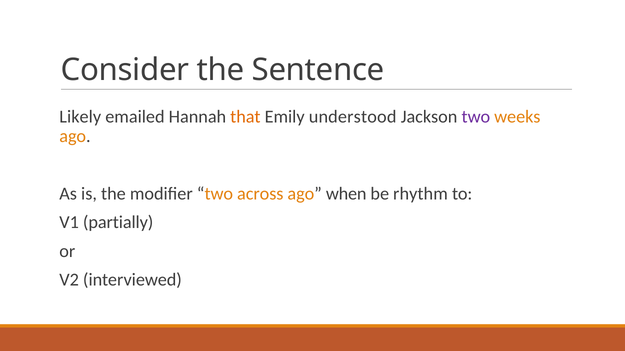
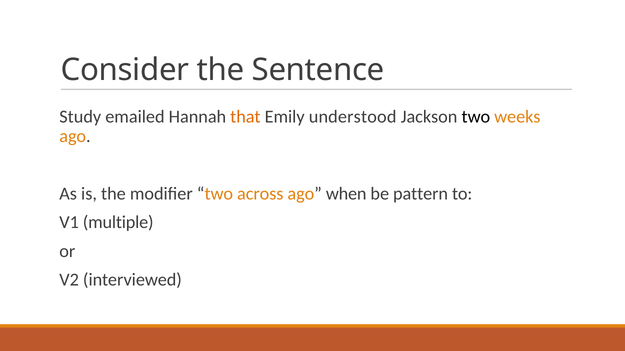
Likely: Likely -> Study (80, 117)
two colour: purple -> black (476, 117)
rhythm: rhythm -> pattern (421, 194)
partially: partially -> multiple (118, 223)
